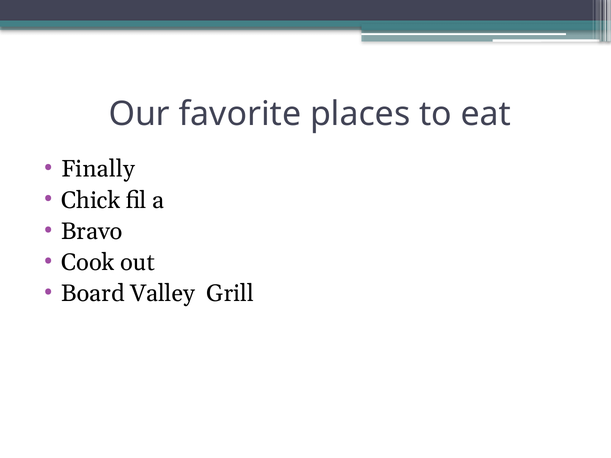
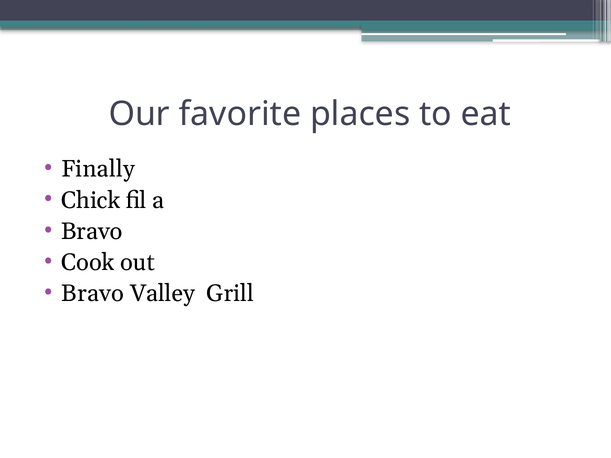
Board: Board -> Bravo (93, 294)
